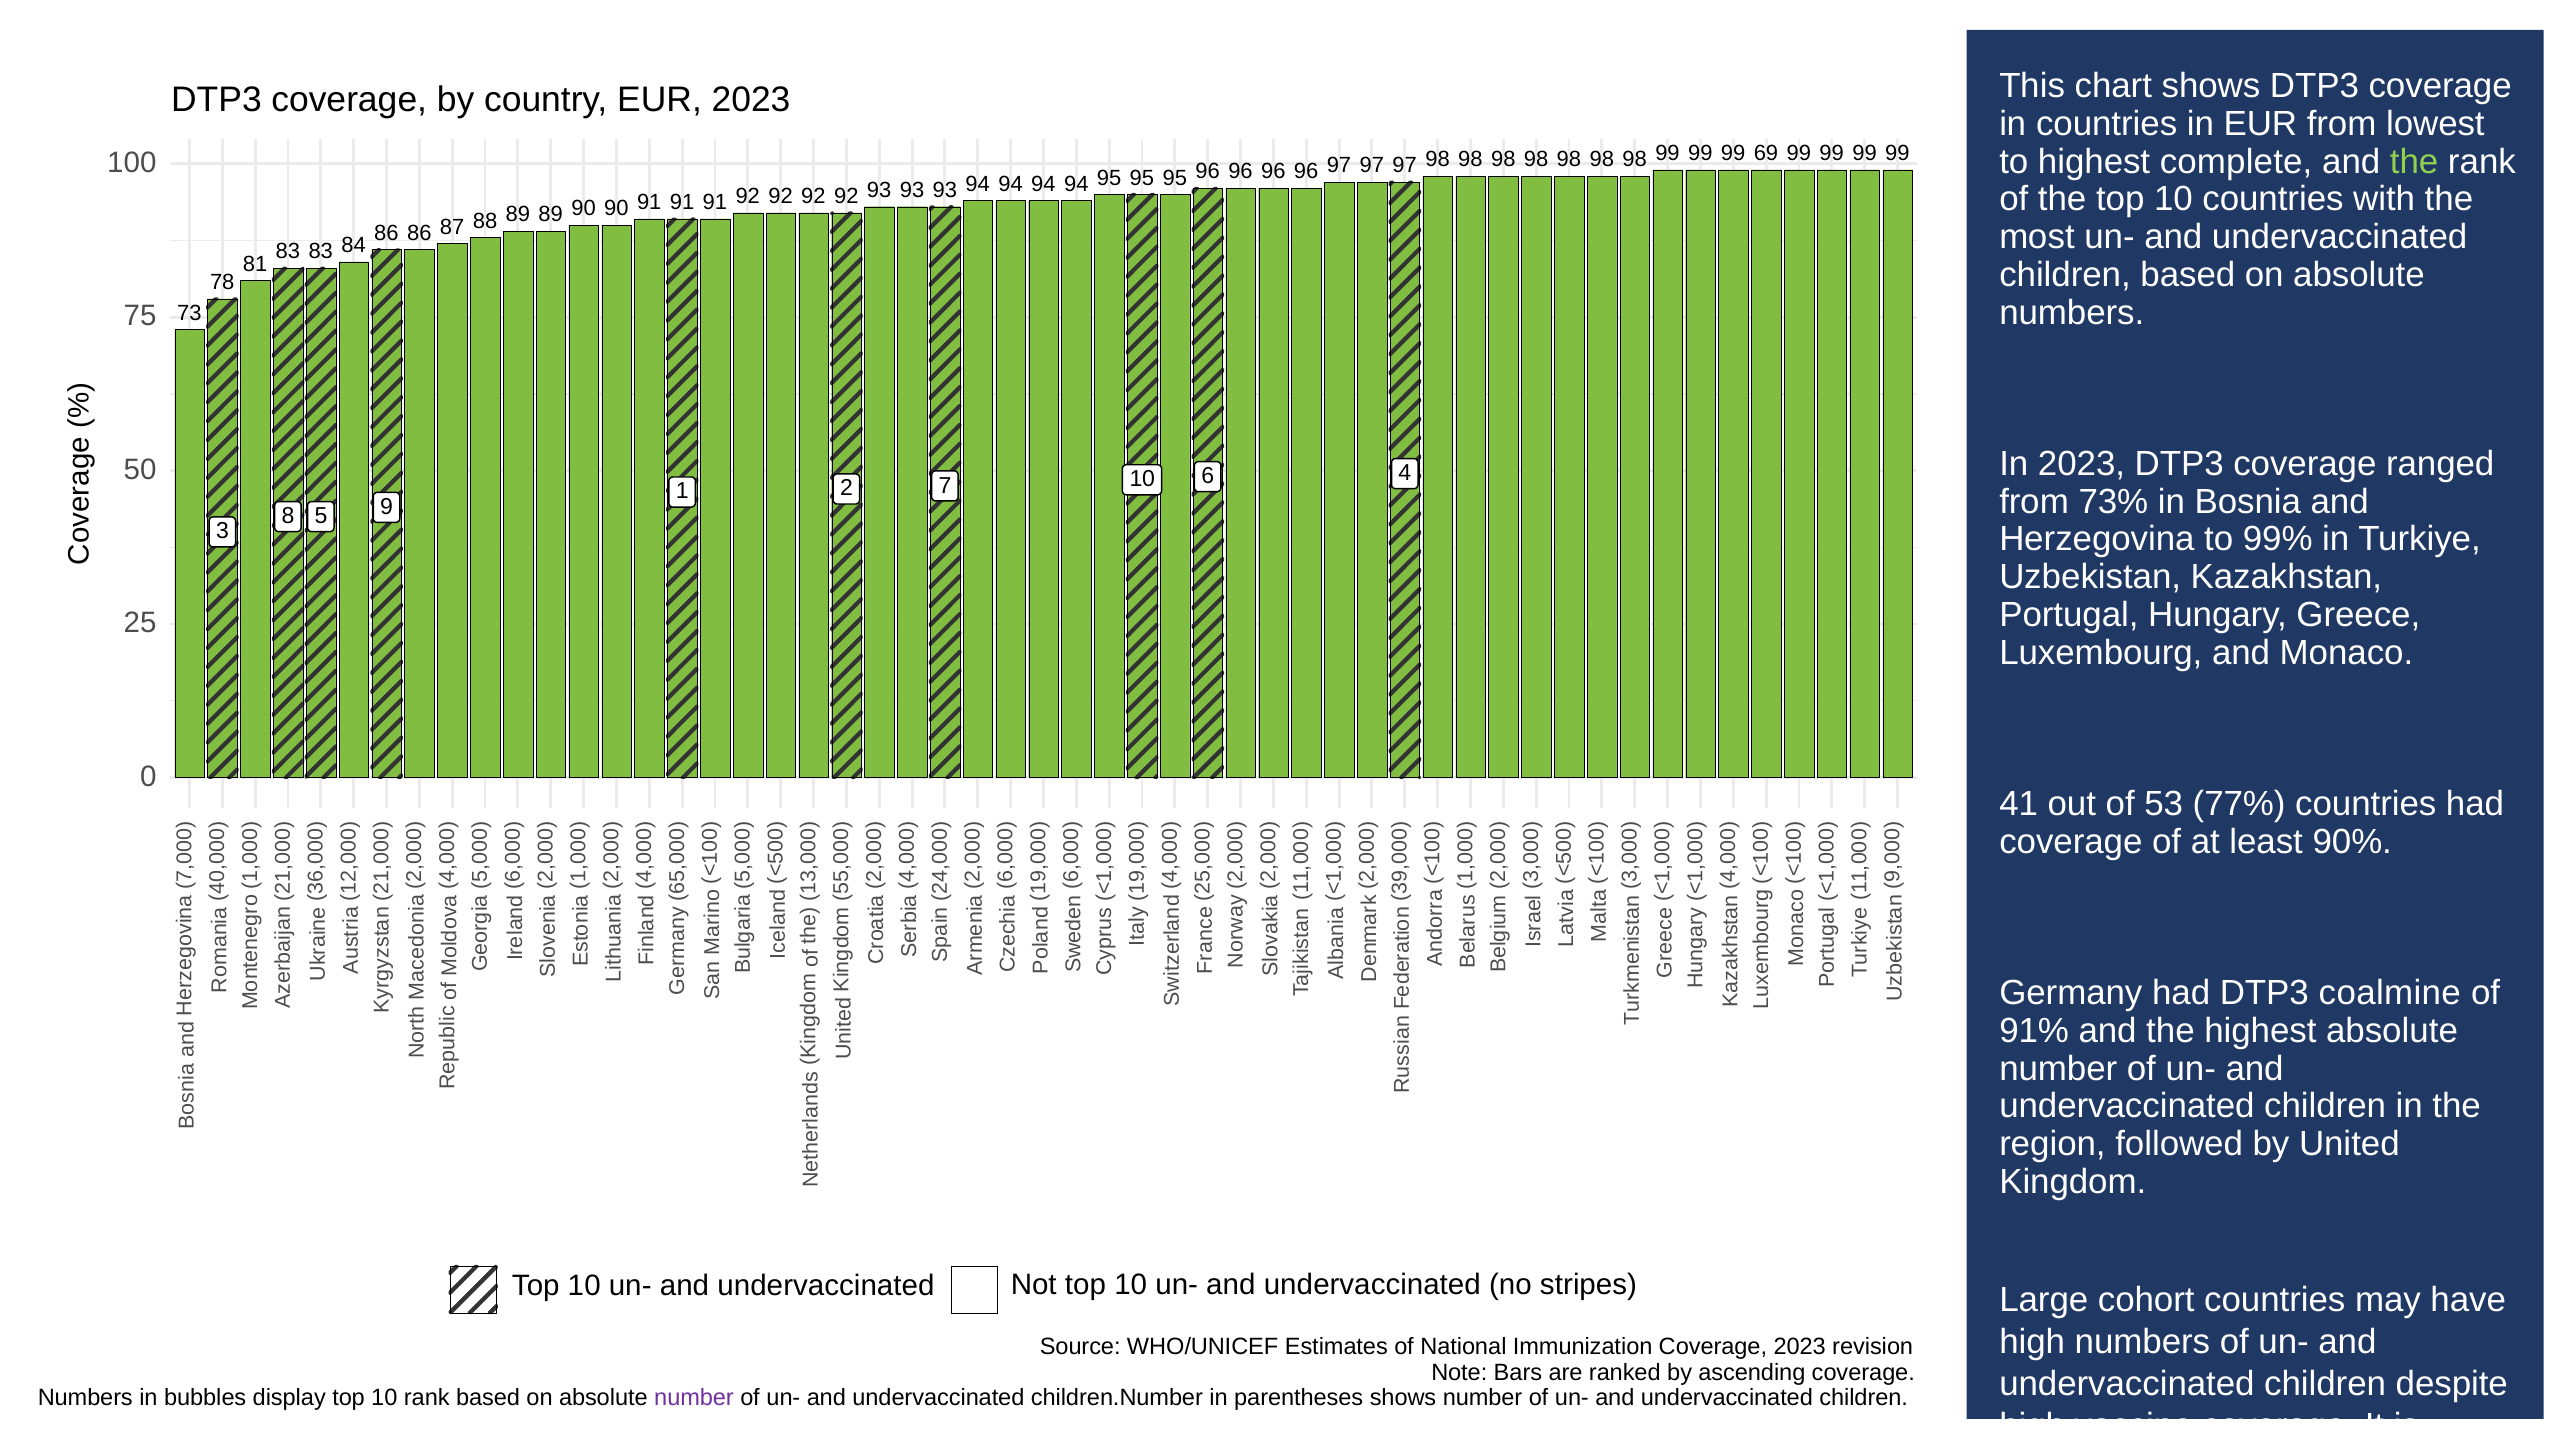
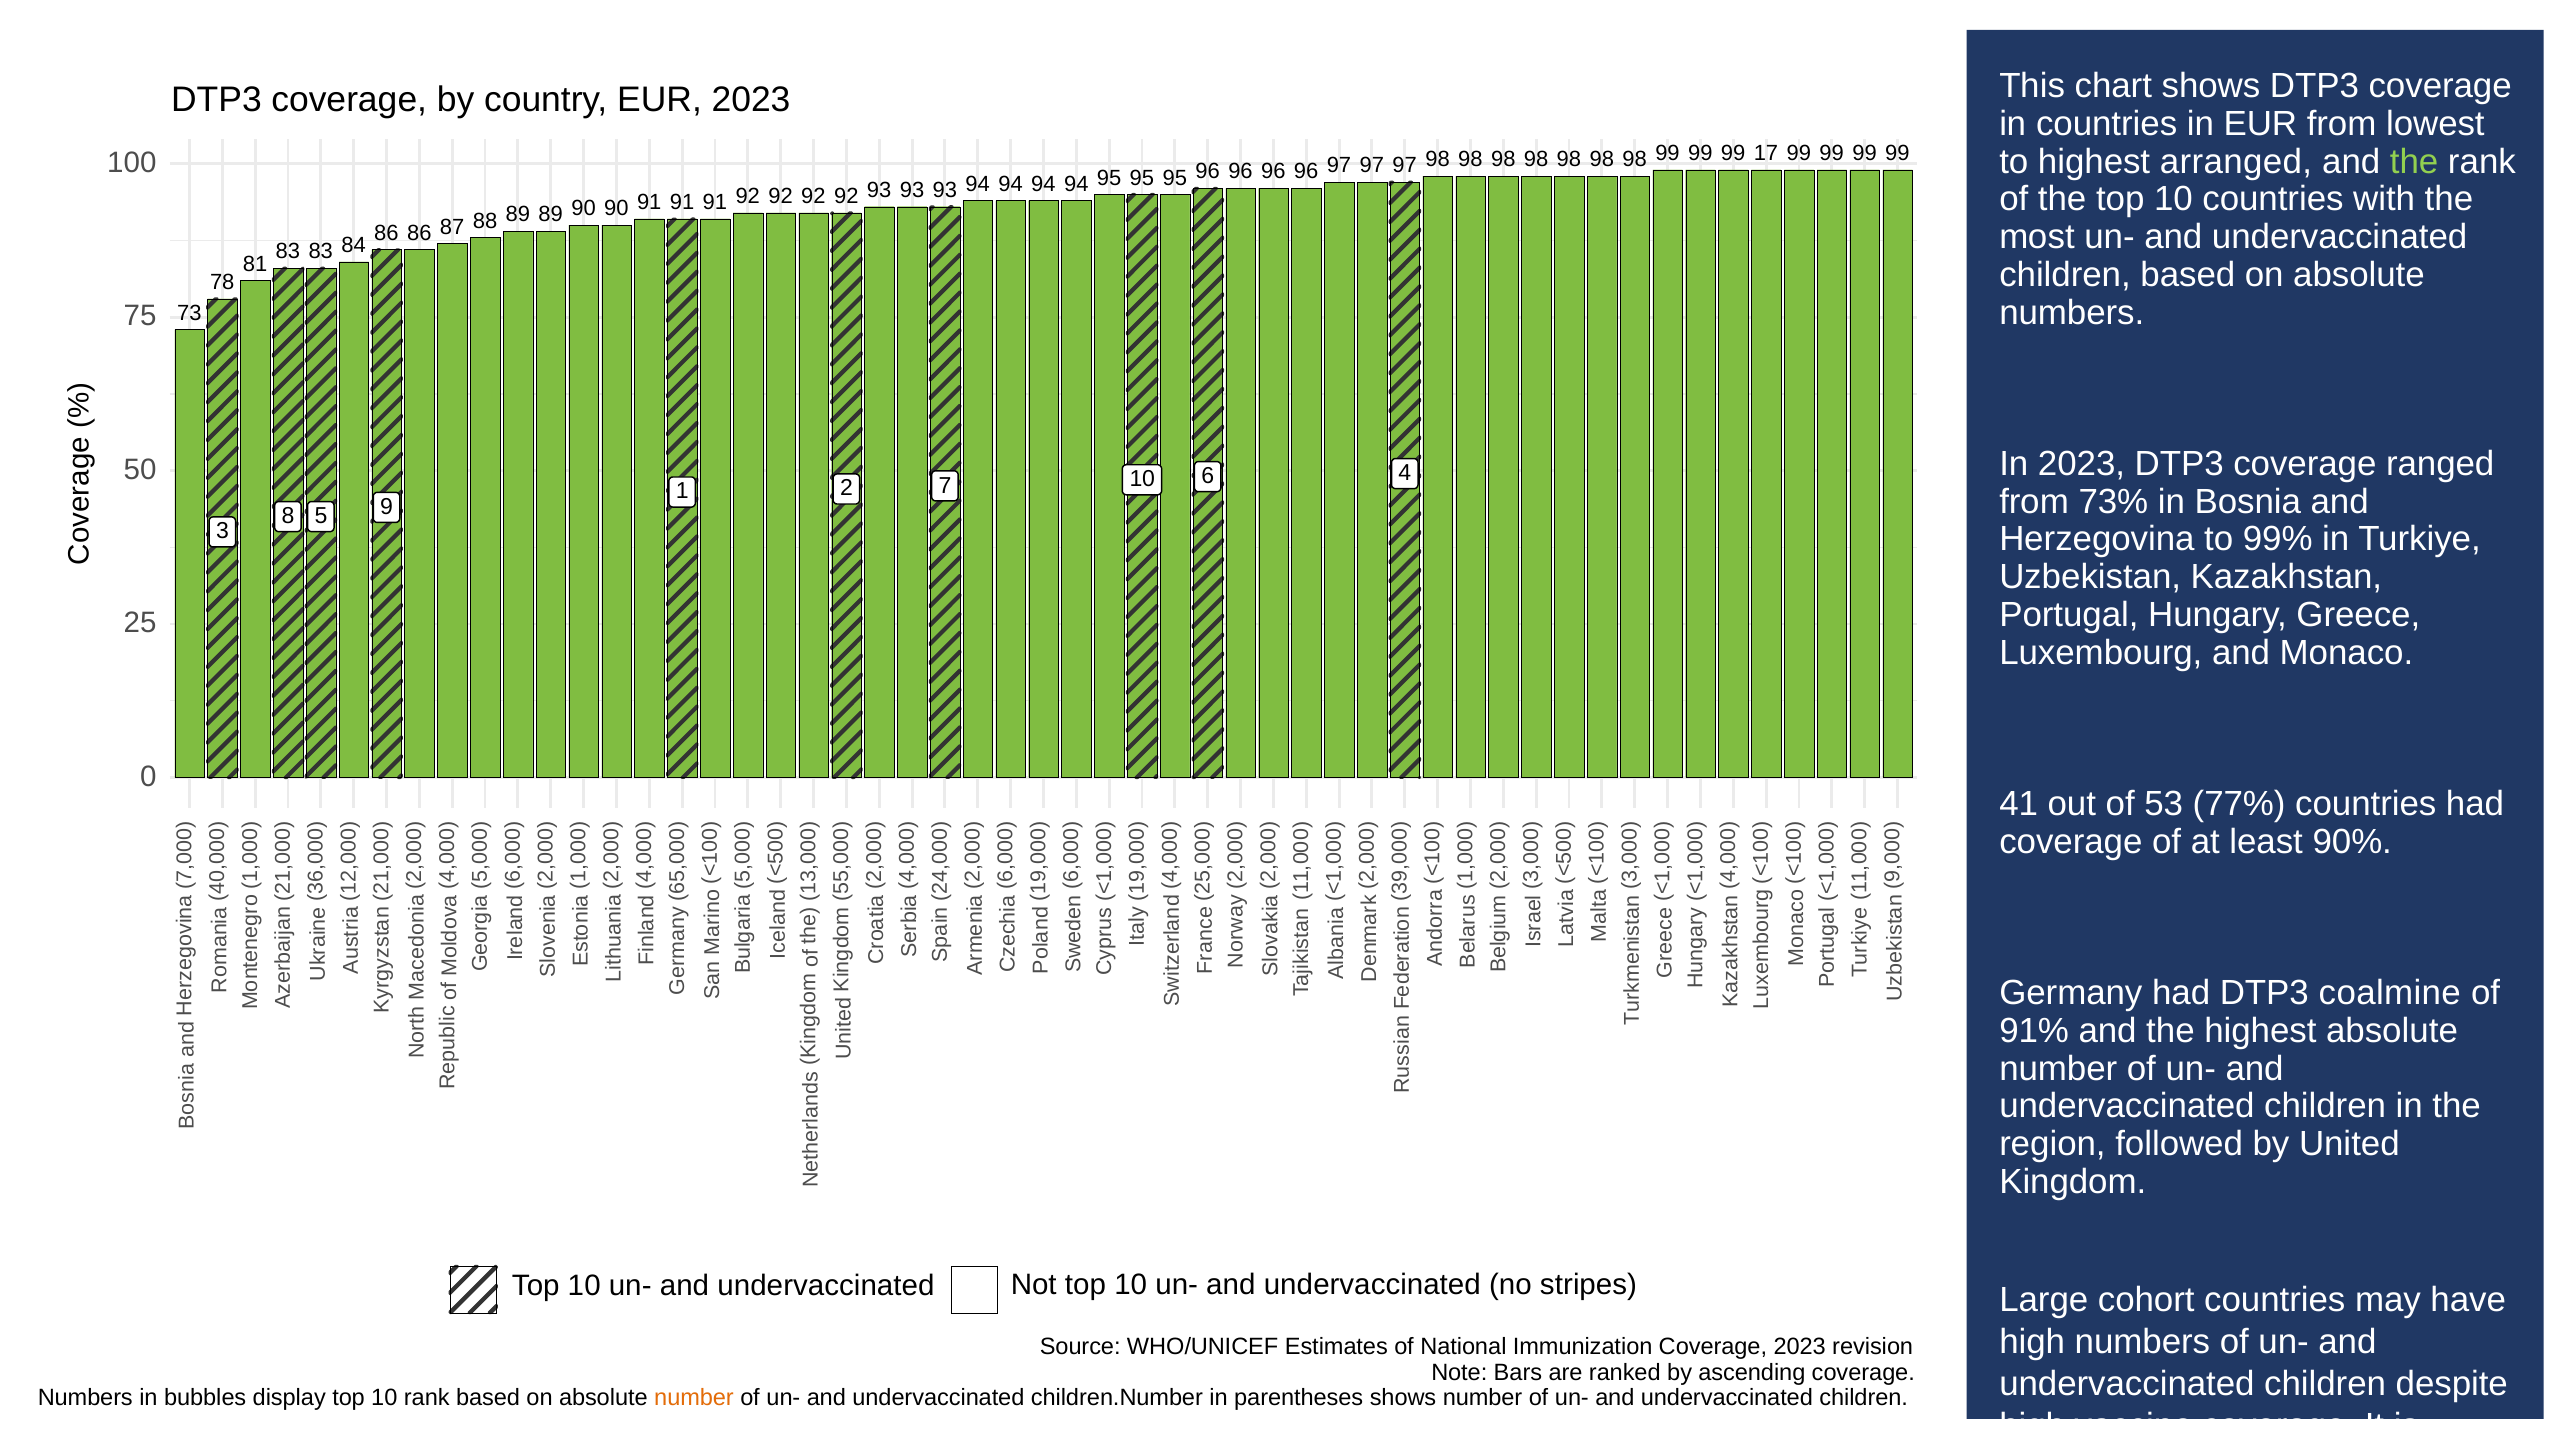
69: 69 -> 17 (1766, 153)
complete: complete -> arranged (2236, 162)
number colour: purple -> orange (694, 1398)
